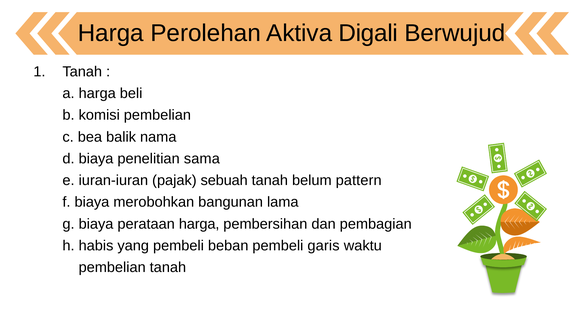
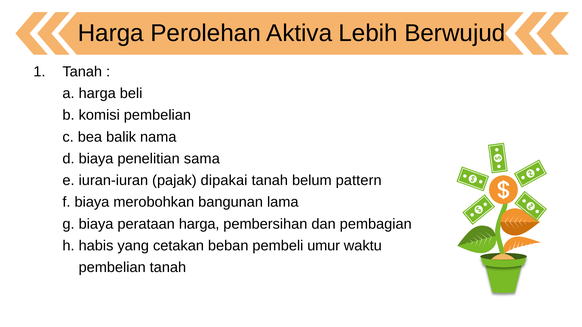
Digali: Digali -> Lebih (368, 33)
sebuah: sebuah -> dipakai (224, 181)
yang pembeli: pembeli -> cetakan (178, 246)
garis: garis -> umur (324, 246)
